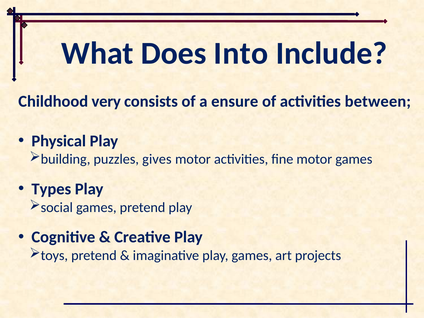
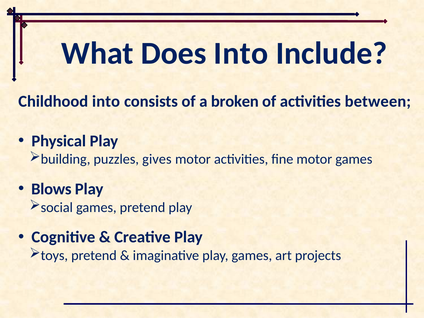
Childhood very: very -> into (106, 101)
ensure: ensure -> broken (235, 101)
Types: Types -> Blows (51, 189)
